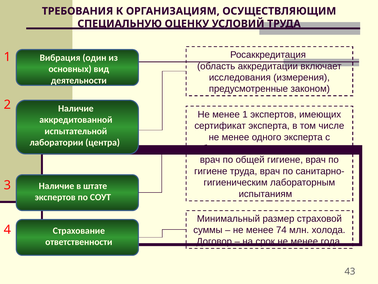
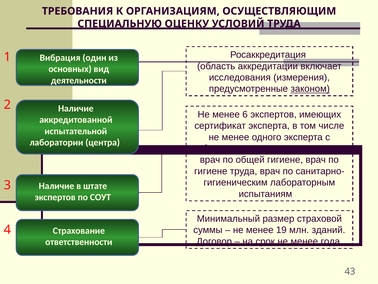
законом underline: none -> present (310, 89)
менее 1: 1 -> 6 (245, 114)
74: 74 -> 19 (281, 230)
холода: холода -> зданий (328, 230)
